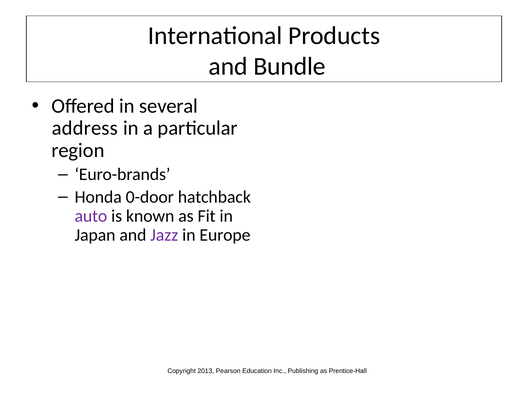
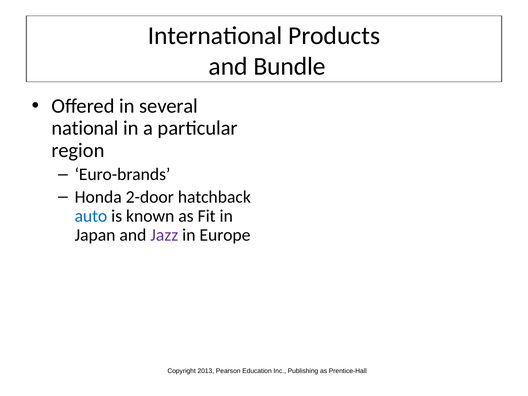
address: address -> national (85, 128)
0-door: 0-door -> 2-door (150, 197)
auto colour: purple -> blue (91, 216)
